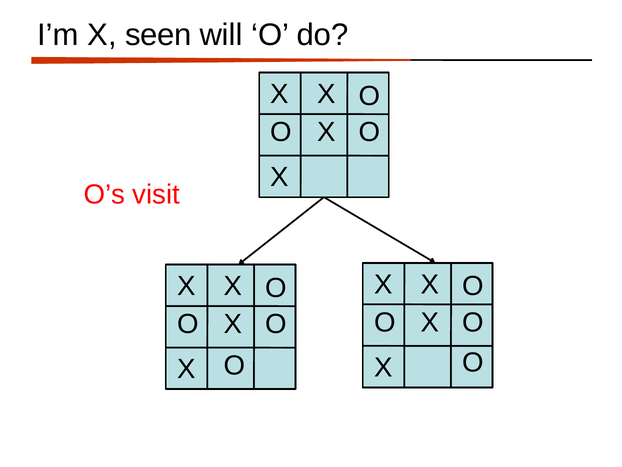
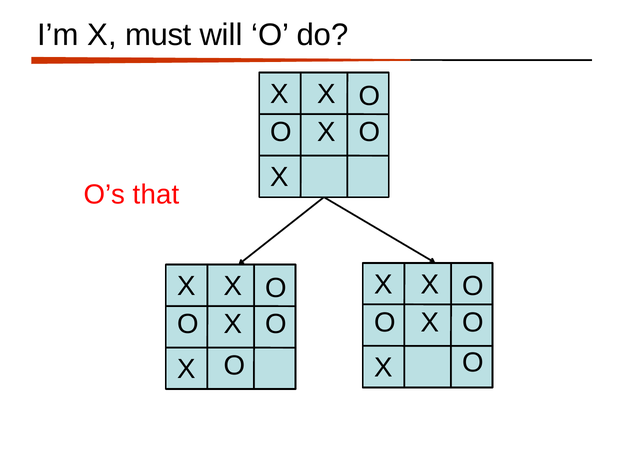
seen: seen -> must (158, 35)
visit: visit -> that (156, 194)
